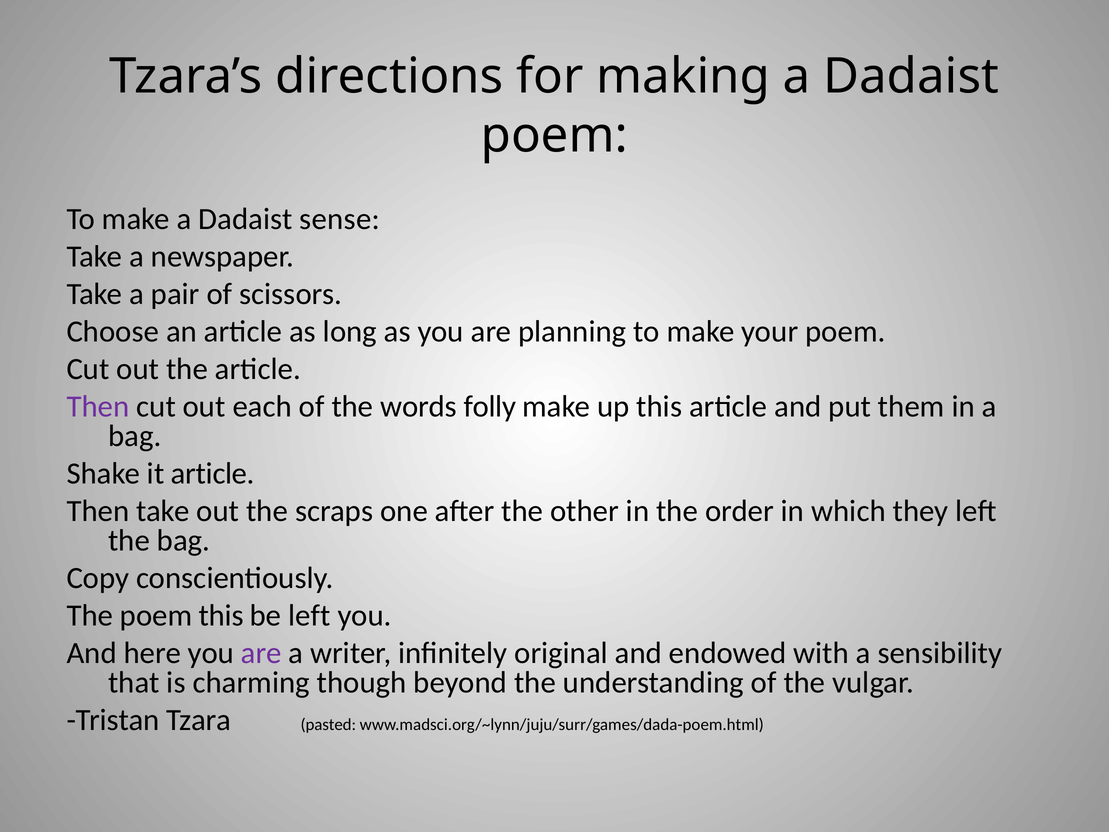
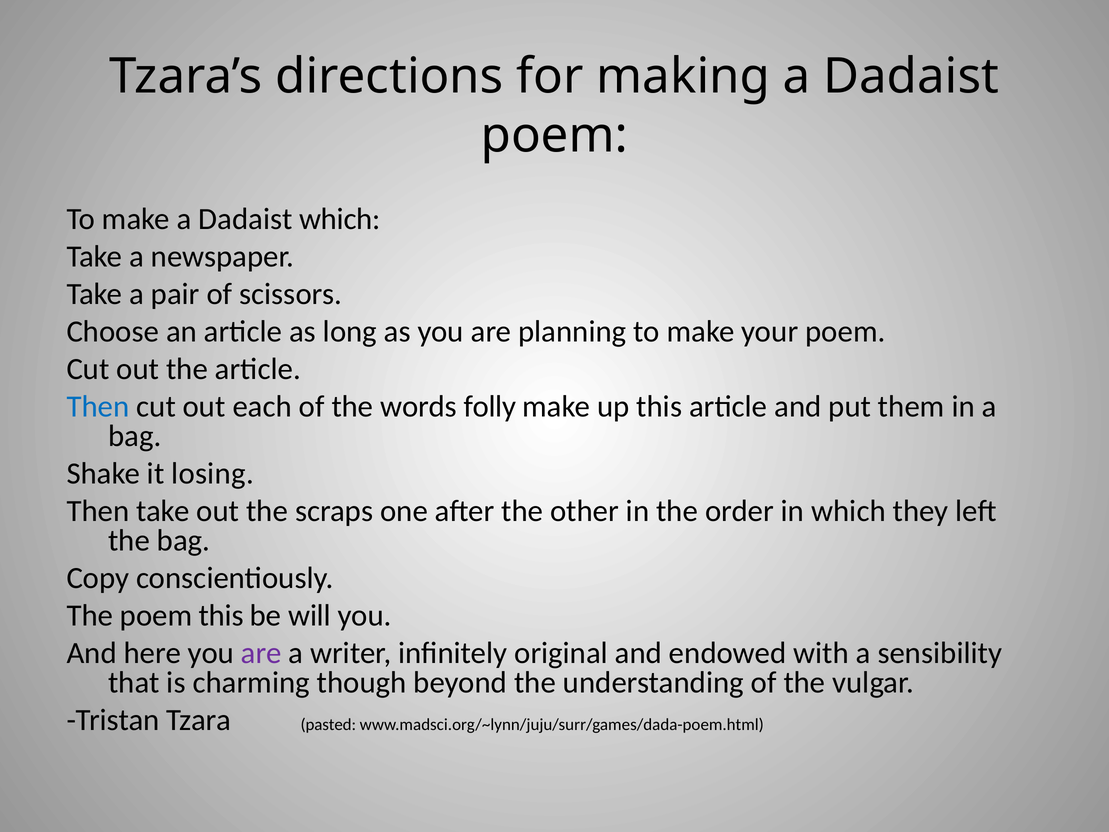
Dadaist sense: sense -> which (340, 219)
Then colour: purple -> blue (98, 406)
it article: article -> losing (213, 473)
be left: left -> will (310, 615)
